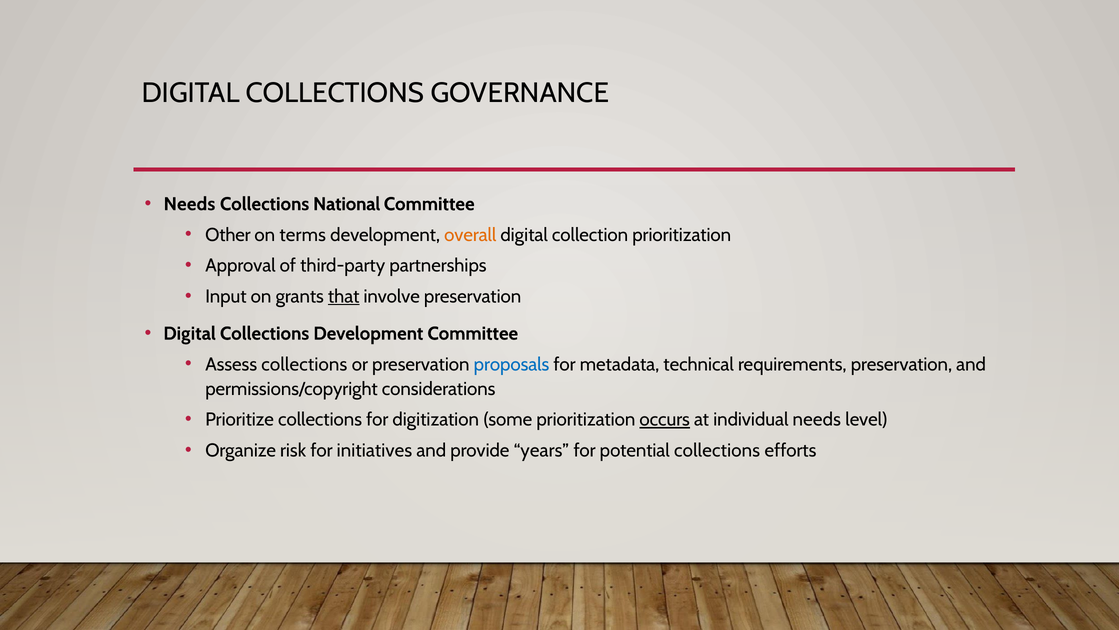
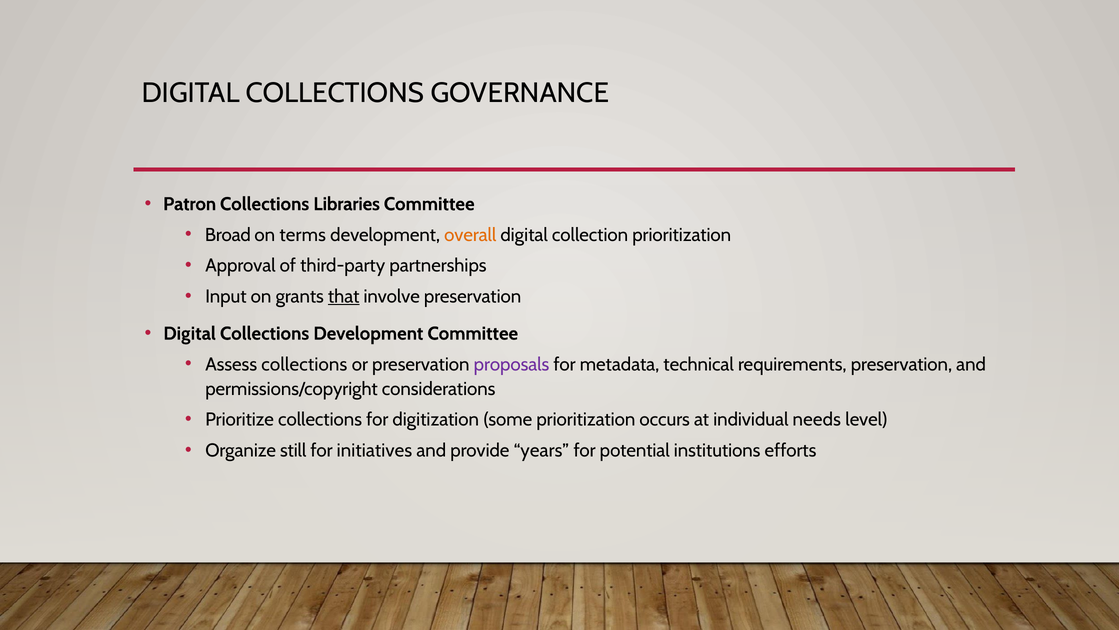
Needs: Needs -> Patron (190, 204)
National: National -> Libraries (347, 204)
Other: Other -> Broad (228, 235)
proposals colour: blue -> purple (511, 364)
occurs underline: present -> none (665, 419)
risk: risk -> still (293, 450)
potential collections: collections -> institutions (717, 450)
